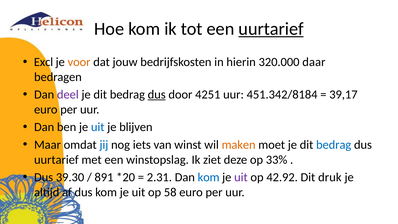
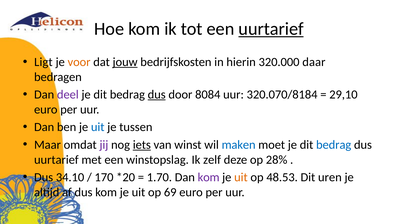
Excl: Excl -> Ligt (43, 62)
jouw underline: none -> present (125, 62)
4251: 4251 -> 8084 (208, 95)
451.342/8184: 451.342/8184 -> 320.070/8184 (282, 95)
39,17: 39,17 -> 29,10 (343, 95)
blijven: blijven -> tussen (136, 127)
jij colour: blue -> purple (104, 145)
iets underline: none -> present (142, 145)
maken colour: orange -> blue (239, 145)
ziet: ziet -> zelf (212, 160)
33%: 33% -> 28% (277, 160)
39.30: 39.30 -> 34.10 (70, 177)
891: 891 -> 170 (104, 177)
2.31: 2.31 -> 1.70 (159, 177)
kom colour: blue -> purple (209, 177)
uit colour: purple -> orange (241, 177)
42.92: 42.92 -> 48.53 (282, 177)
druk: druk -> uren (330, 177)
58: 58 -> 69 (170, 192)
